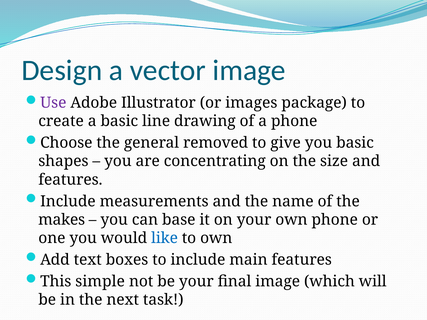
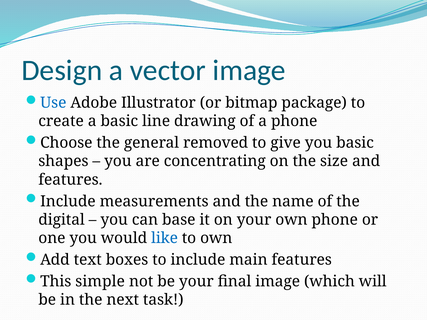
Use colour: purple -> blue (53, 103)
images: images -> bitmap (251, 103)
makes: makes -> digital (62, 220)
